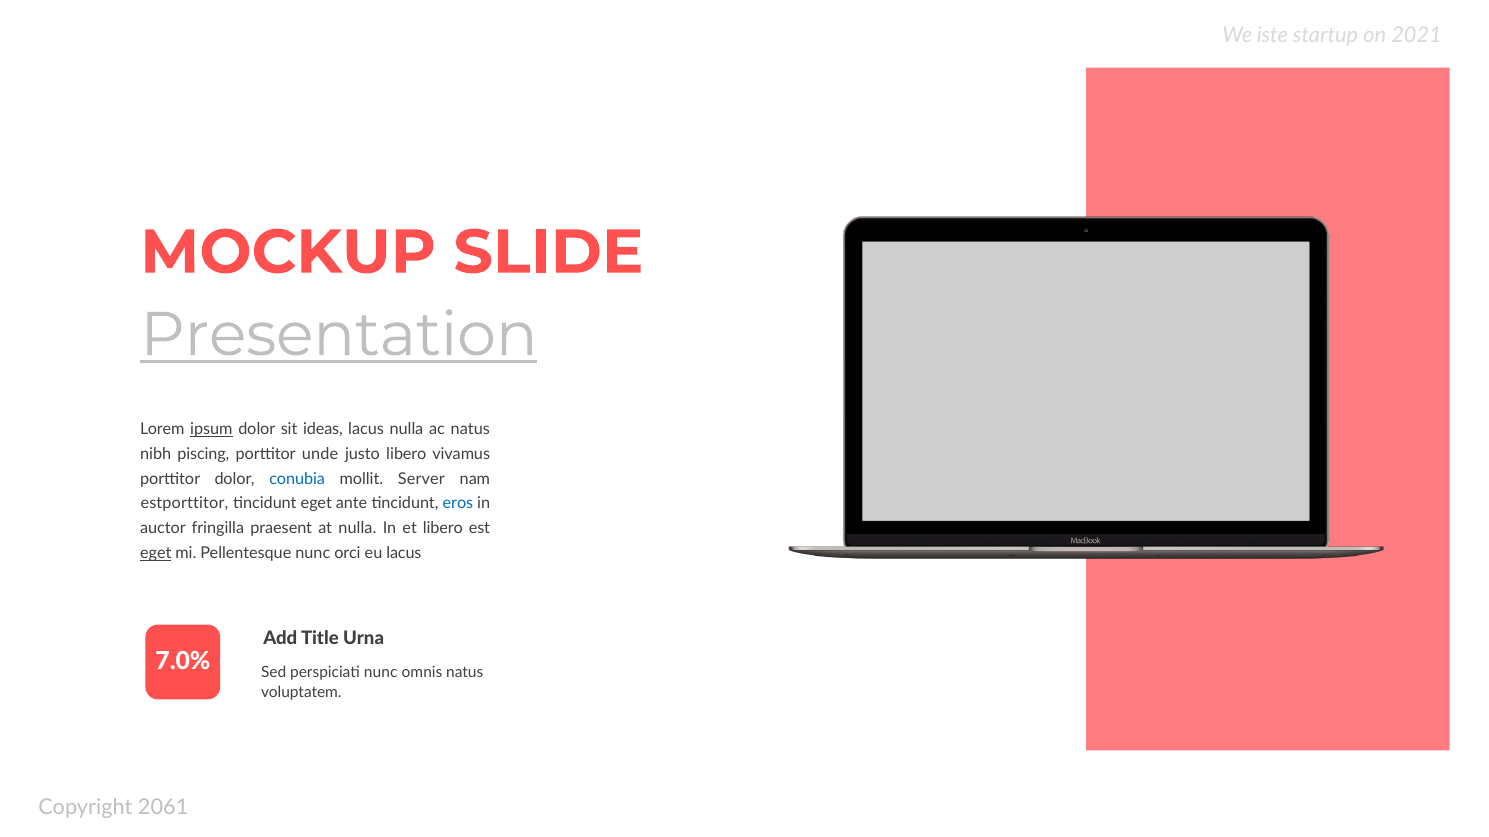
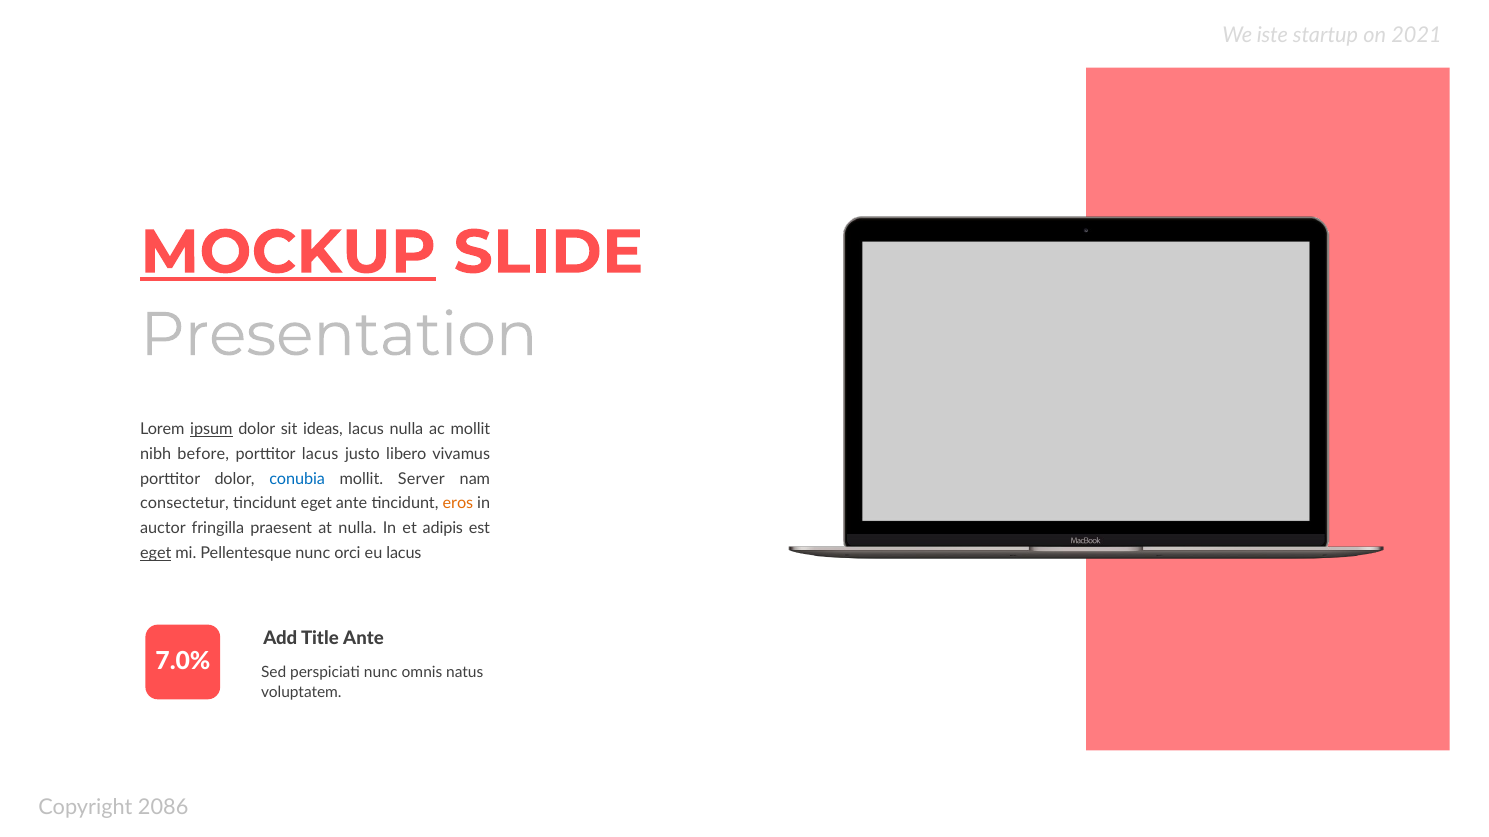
MOCKUP underline: none -> present (288, 252)
Presentation underline: present -> none (339, 335)
ac natus: natus -> mollit (470, 430)
piscing: piscing -> before (203, 454)
porttitor unde: unde -> lacus (320, 454)
estporttitor: estporttitor -> consectetur (185, 504)
eros colour: blue -> orange (458, 504)
et libero: libero -> adipis (443, 529)
Title Urna: Urna -> Ante (364, 639)
2061: 2061 -> 2086 (163, 808)
